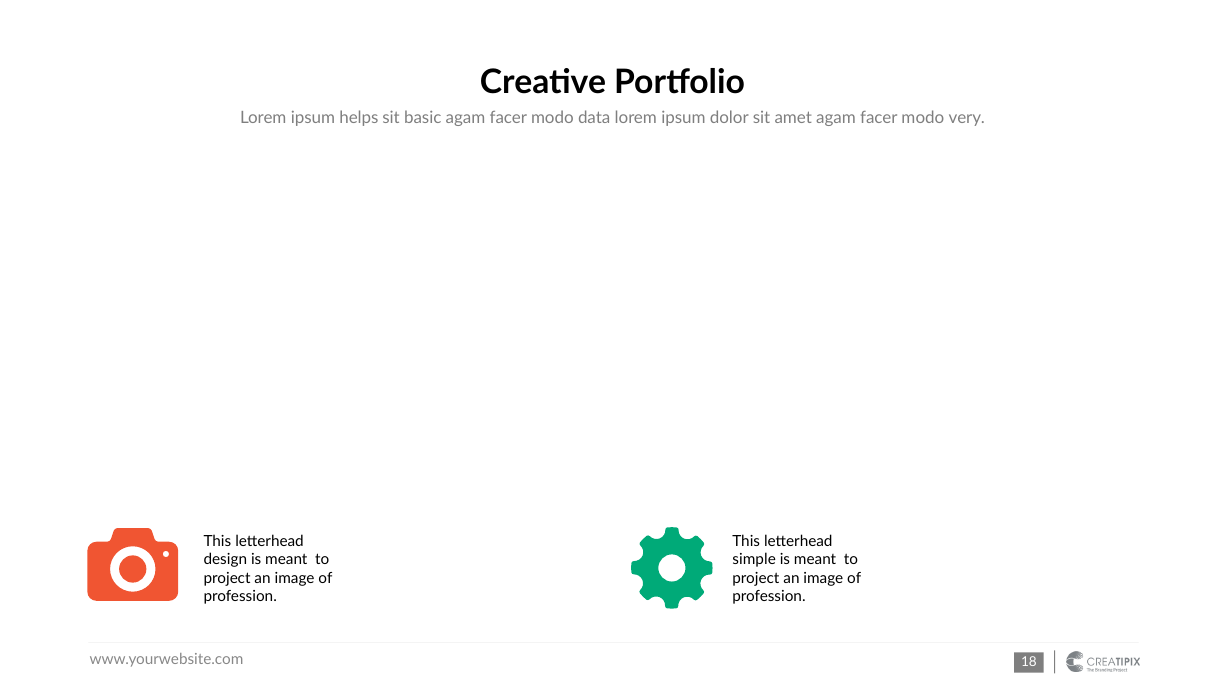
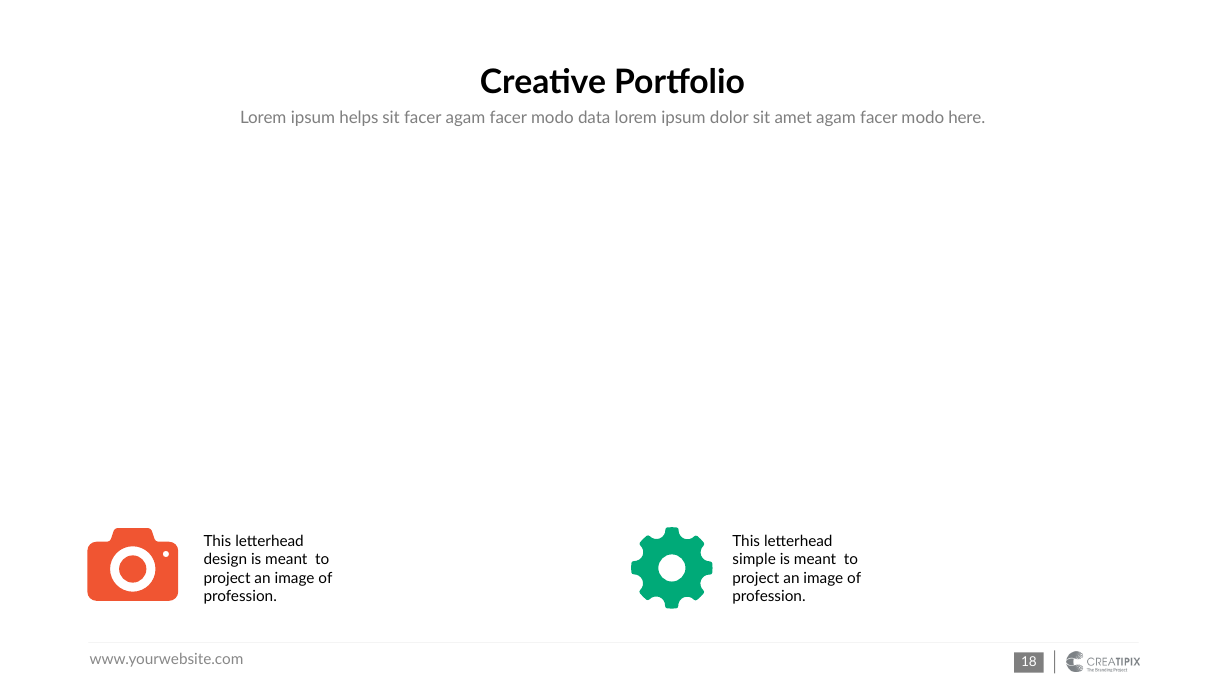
sit basic: basic -> facer (423, 117)
very: very -> here (967, 117)
